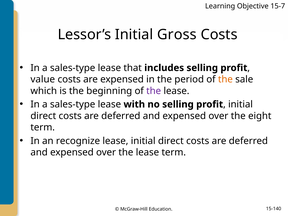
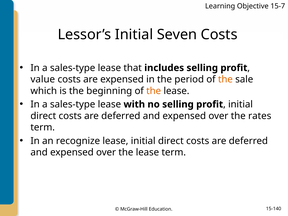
Gross: Gross -> Seven (177, 35)
the colour: purple -> orange (154, 91)
eight: eight -> rates (260, 116)
